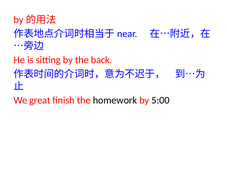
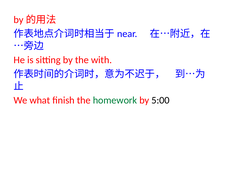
back: back -> with (101, 60)
great: great -> what (40, 100)
homework colour: black -> green (115, 100)
